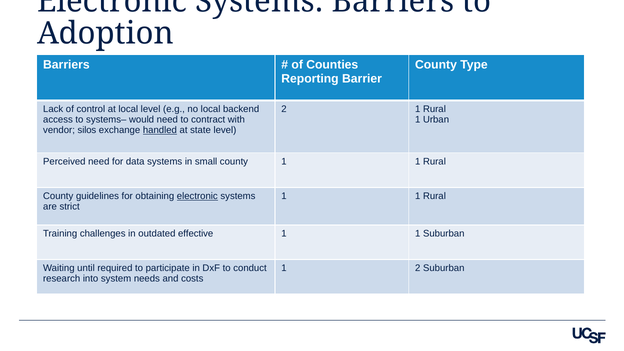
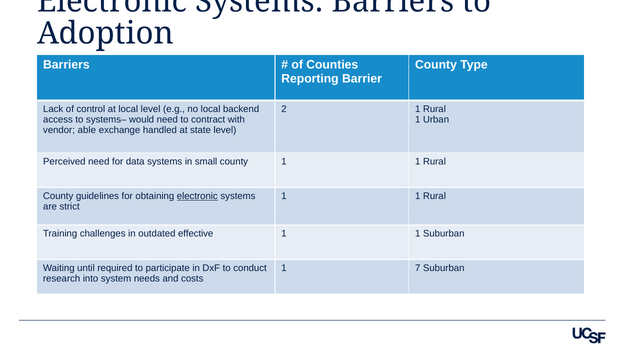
silos: silos -> able (87, 130)
handled underline: present -> none (160, 130)
1 2: 2 -> 7 (418, 268)
